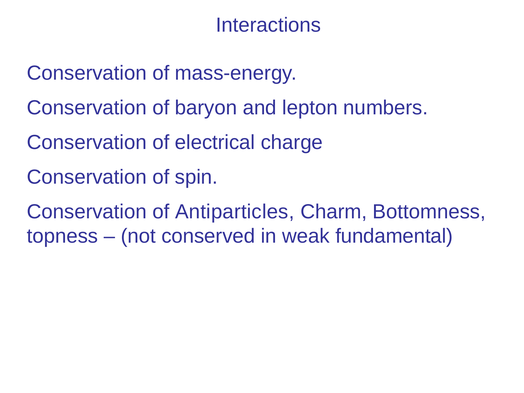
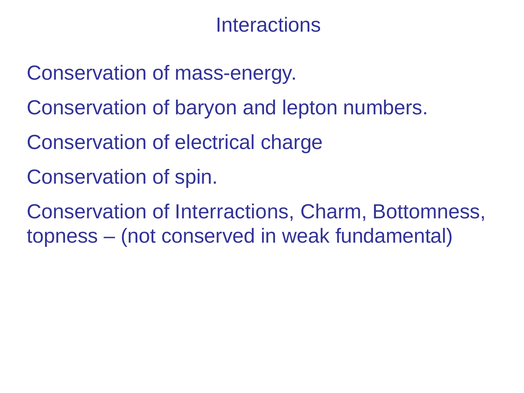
Antiparticles: Antiparticles -> Interractions (235, 212)
